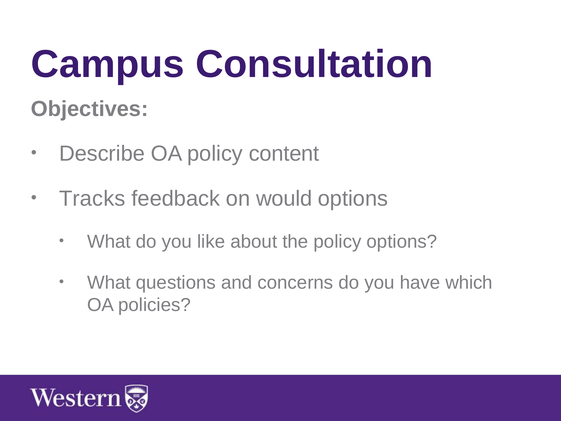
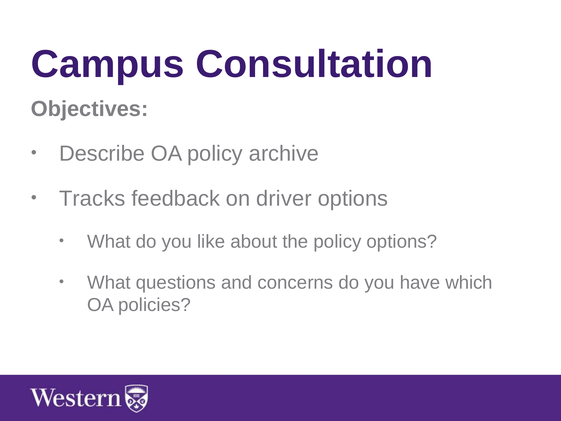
content: content -> archive (284, 154)
would: would -> driver (284, 199)
